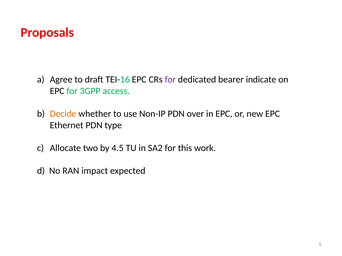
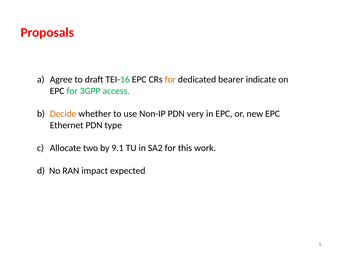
for colour: purple -> orange (170, 80)
over: over -> very (195, 114)
4.5: 4.5 -> 9.1 (118, 148)
